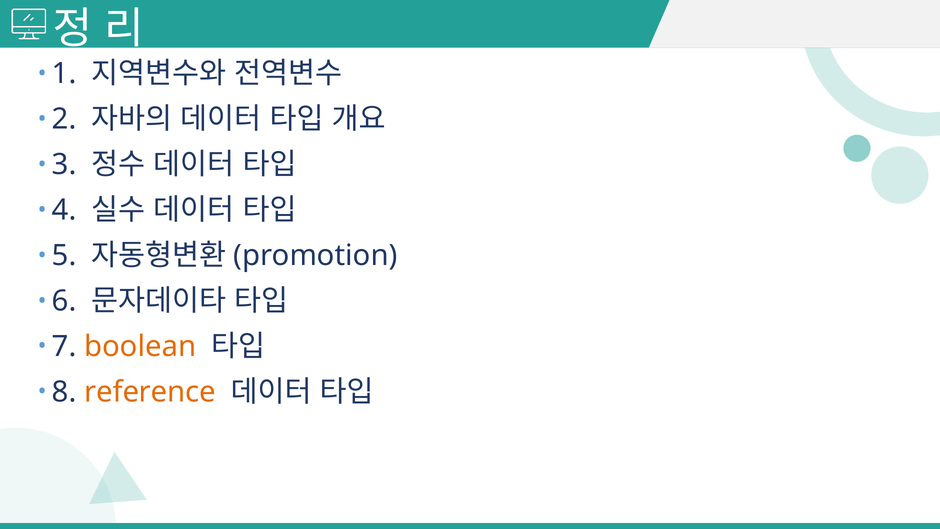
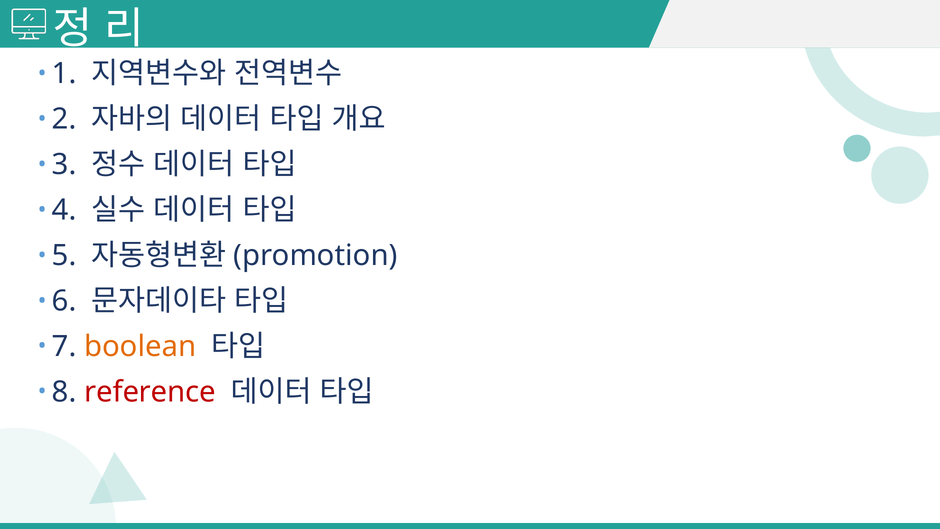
reference colour: orange -> red (150, 392)
